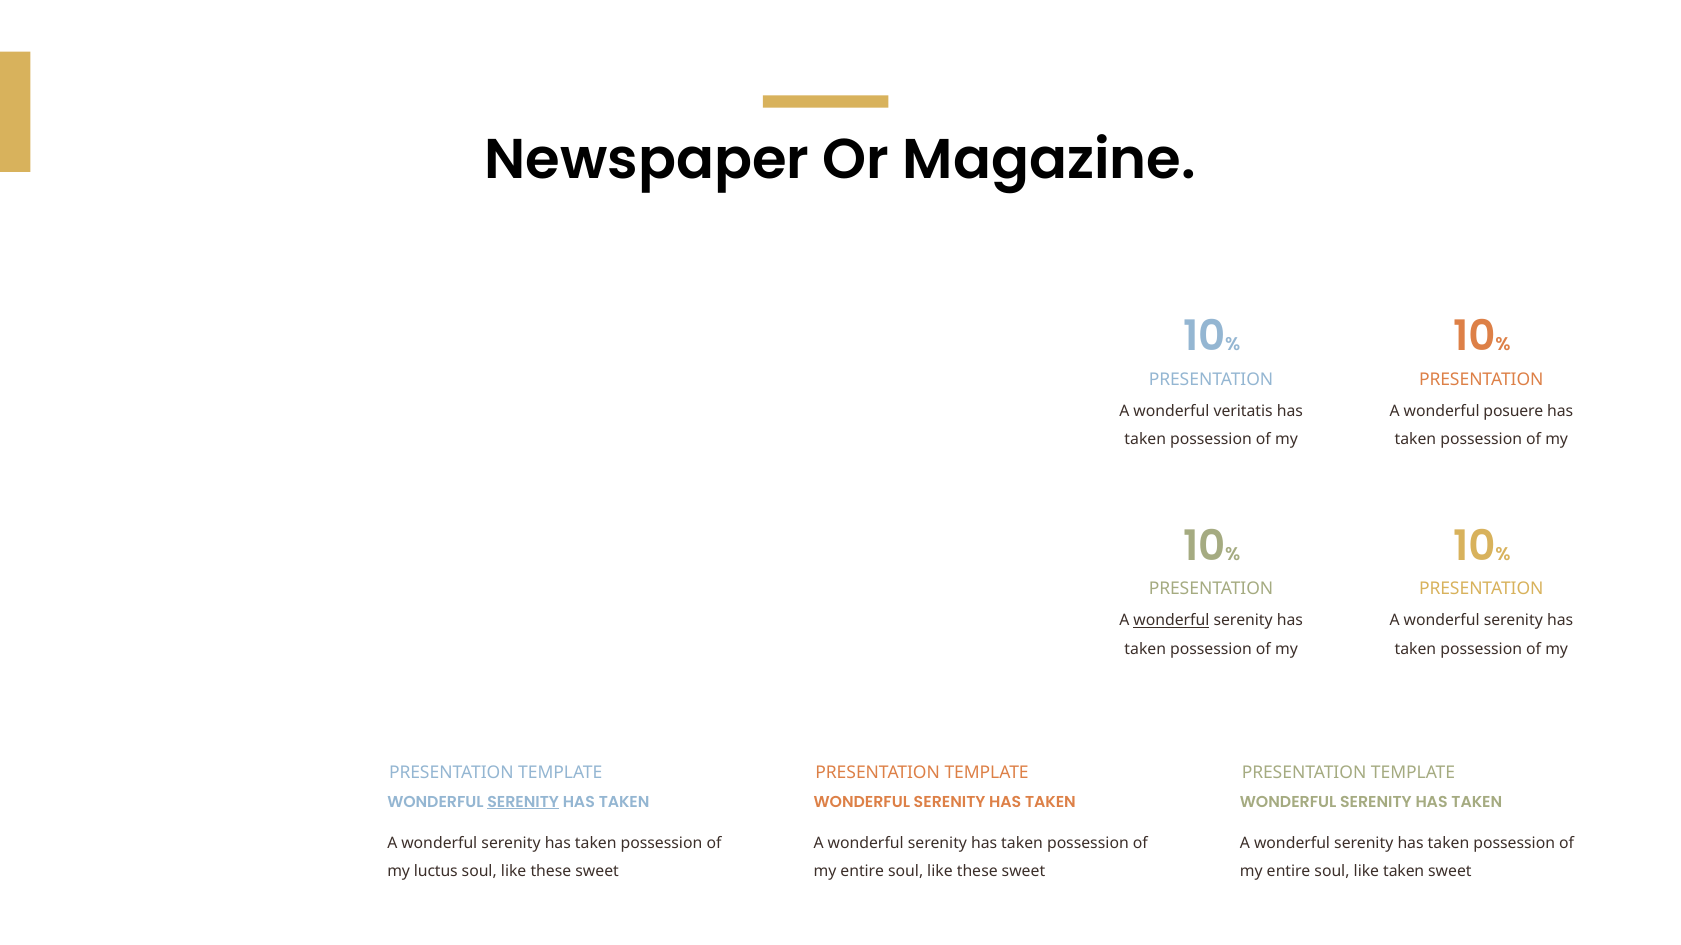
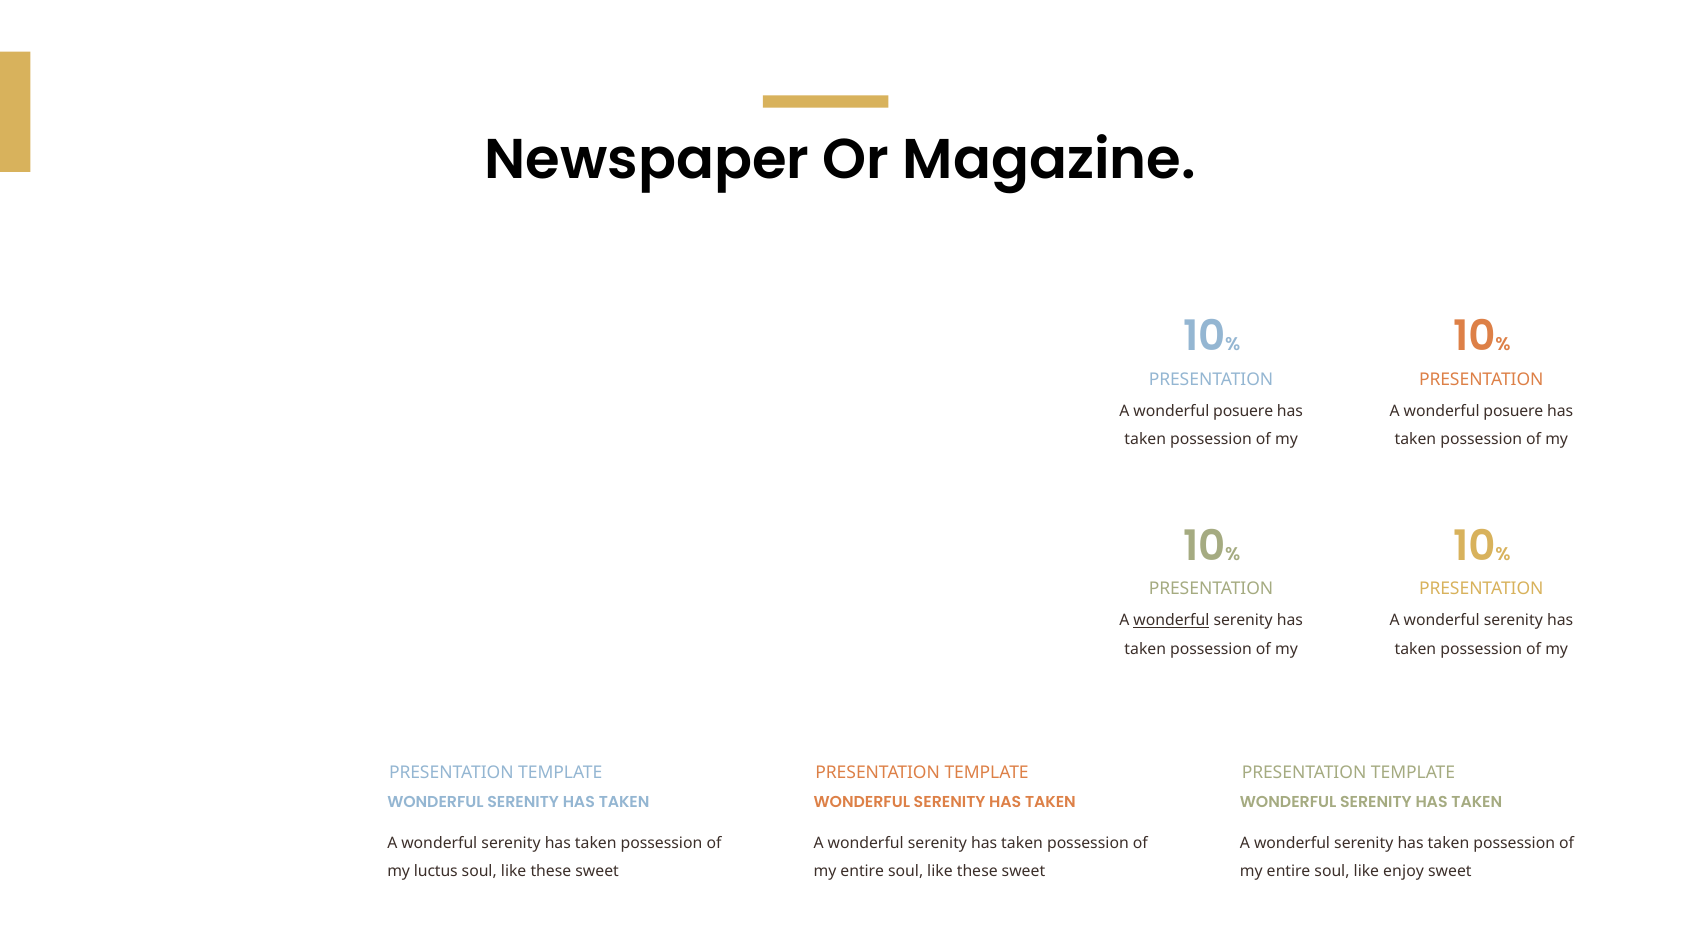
veritatis: veritatis -> posuere (1243, 411)
SERENITY underline: present -> none (523, 803)
like taken: taken -> enjoy (1404, 872)
